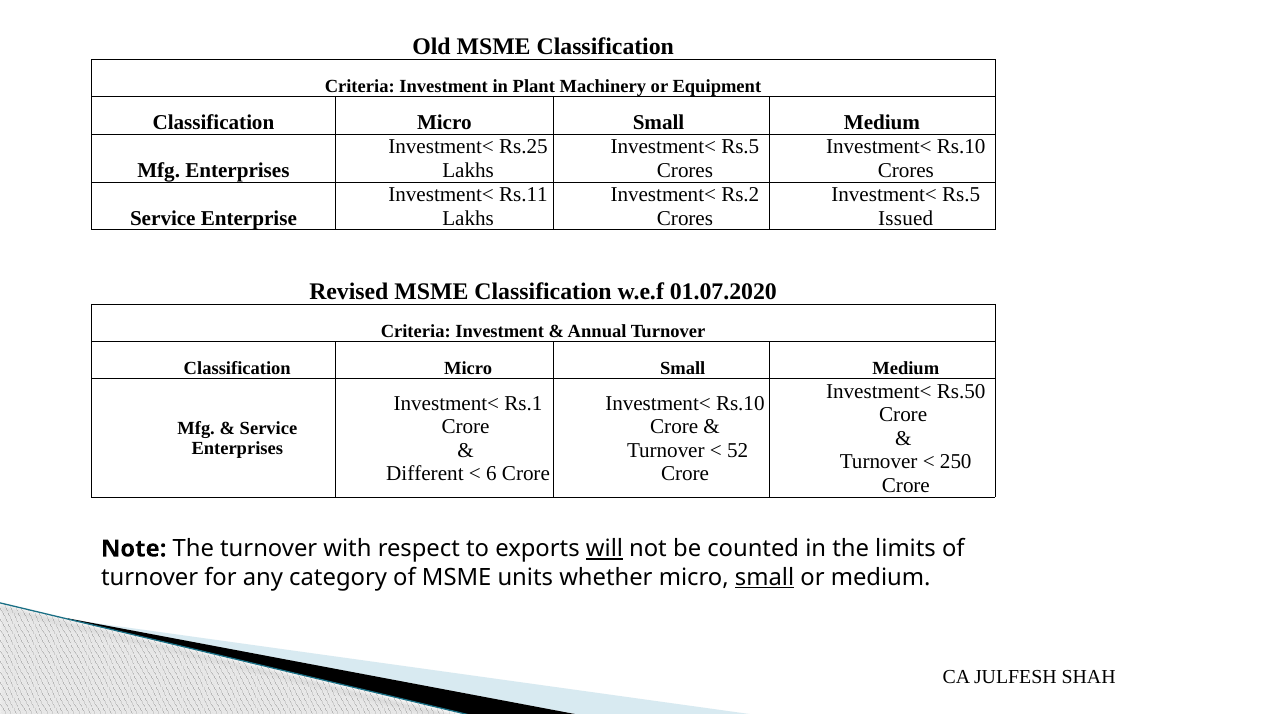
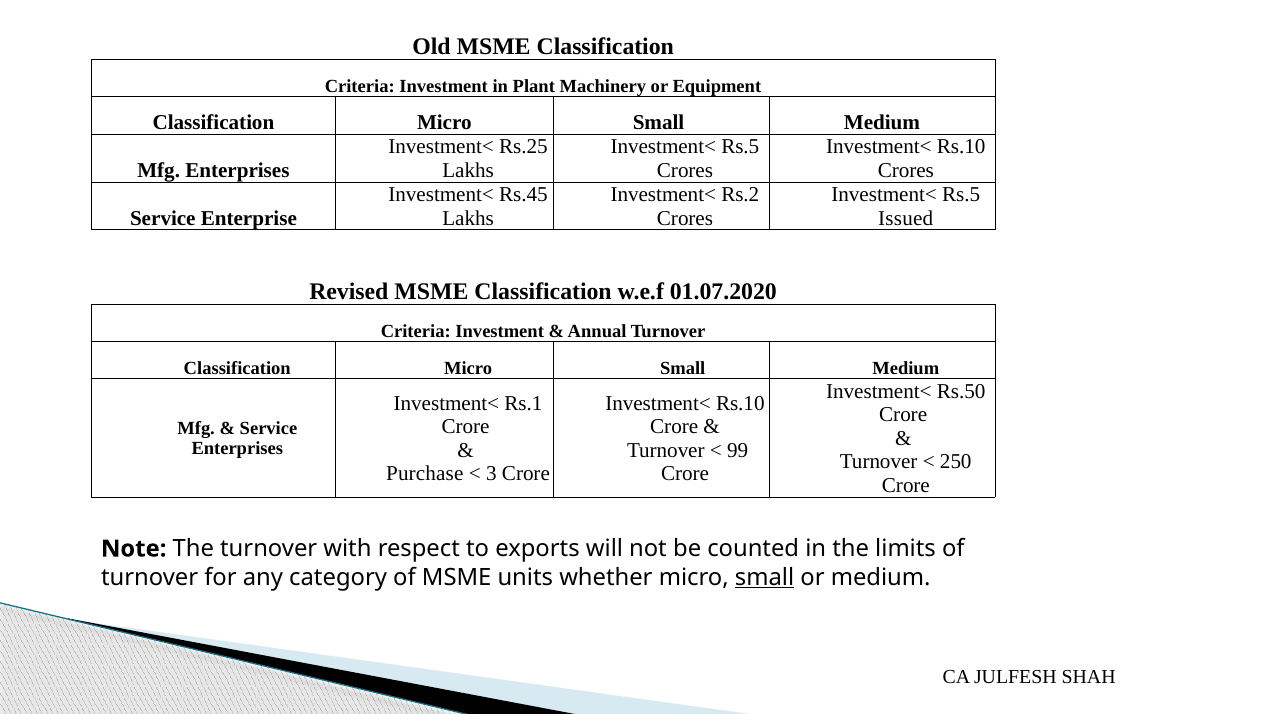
Rs.11: Rs.11 -> Rs.45 (523, 195)
52: 52 -> 99 (738, 450)
Different: Different -> Purchase (425, 474)
6: 6 -> 3 (491, 474)
will underline: present -> none (604, 549)
